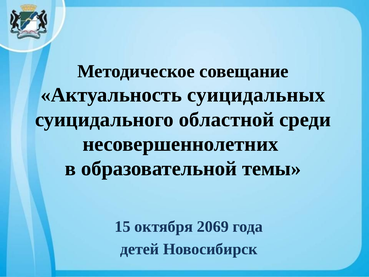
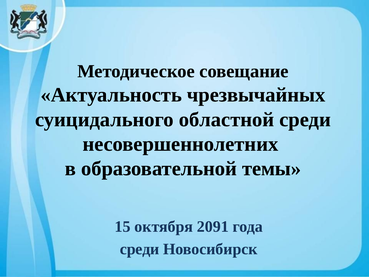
суицидальных: суицидальных -> чрезвычайных (256, 95)
2069: 2069 -> 2091 (213, 226)
детей: детей -> среди (140, 249)
